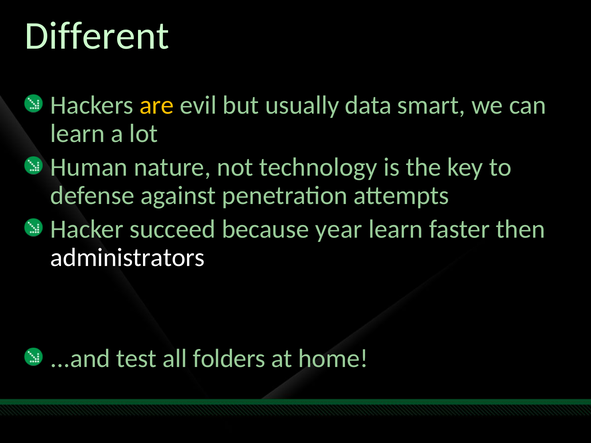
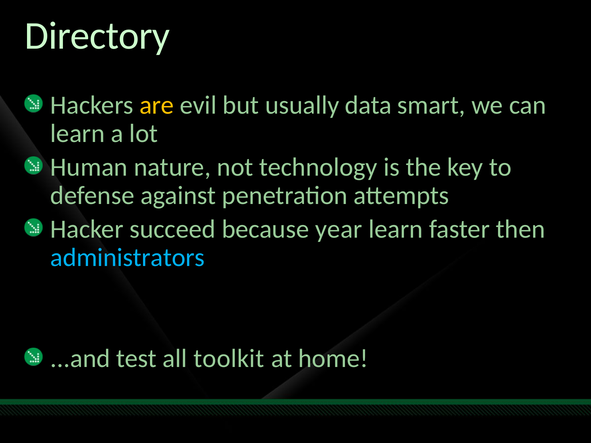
Different: Different -> Directory (97, 36)
administrators colour: white -> light blue (128, 258)
folders: folders -> toolkit (229, 359)
